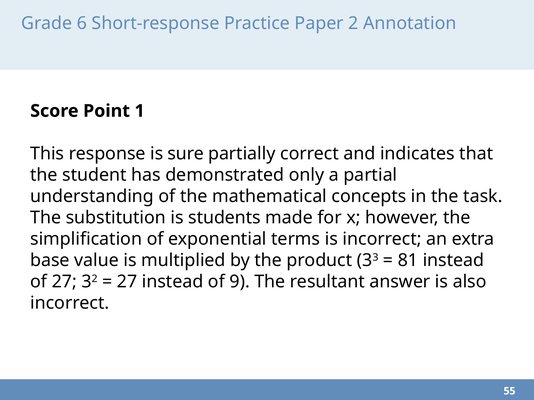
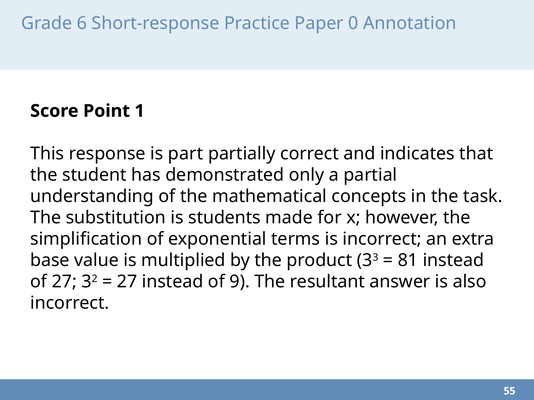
2: 2 -> 0 (353, 23)
sure: sure -> part (186, 154)
